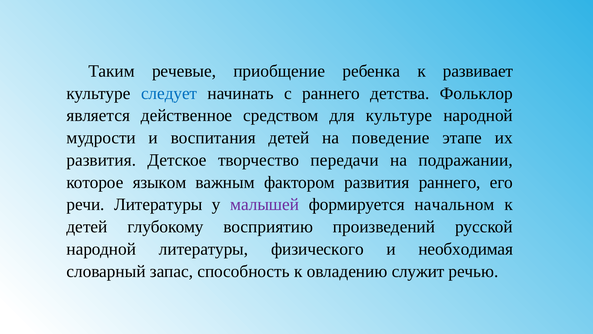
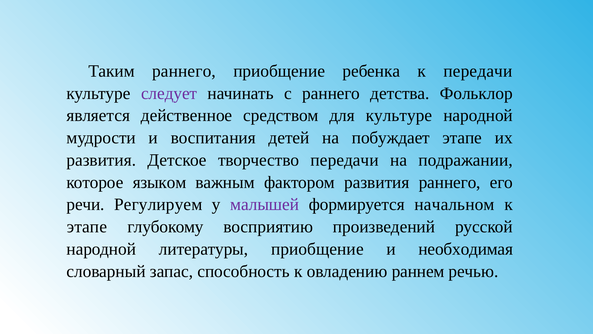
Таким речевые: речевые -> раннего (184, 71)
к развивает: развивает -> передачи (478, 71)
следует colour: blue -> purple (169, 93)
поведение: поведение -> побуждает (391, 138)
речи Литературы: Литературы -> Регулируем (158, 204)
детей: детей -> этапе (87, 227)
литературы физического: физического -> приобщение (317, 249)
служит: служит -> раннем (418, 271)
